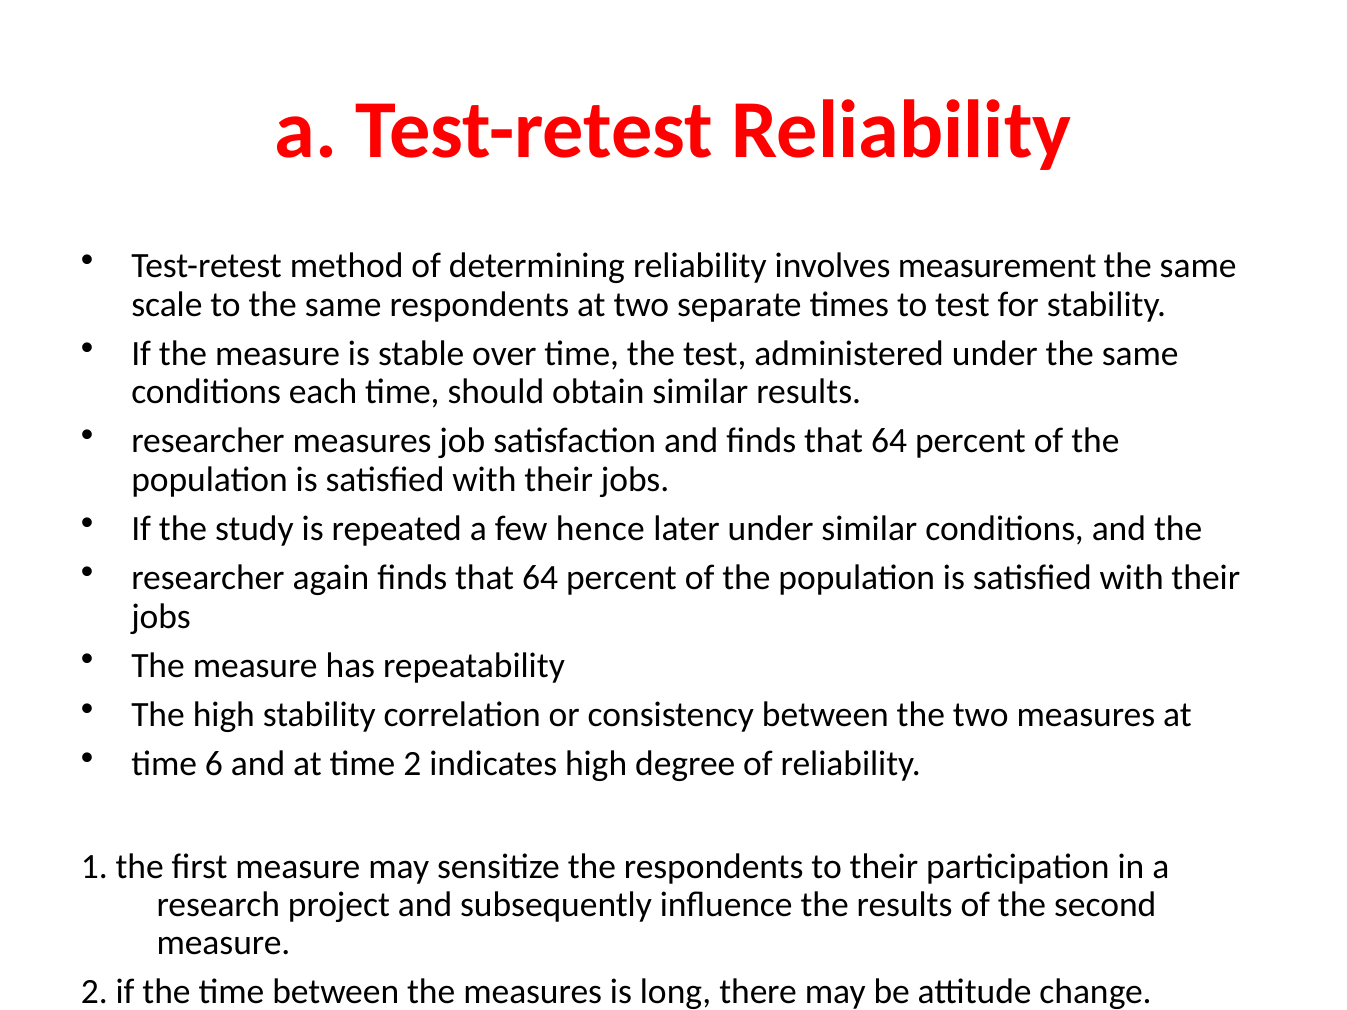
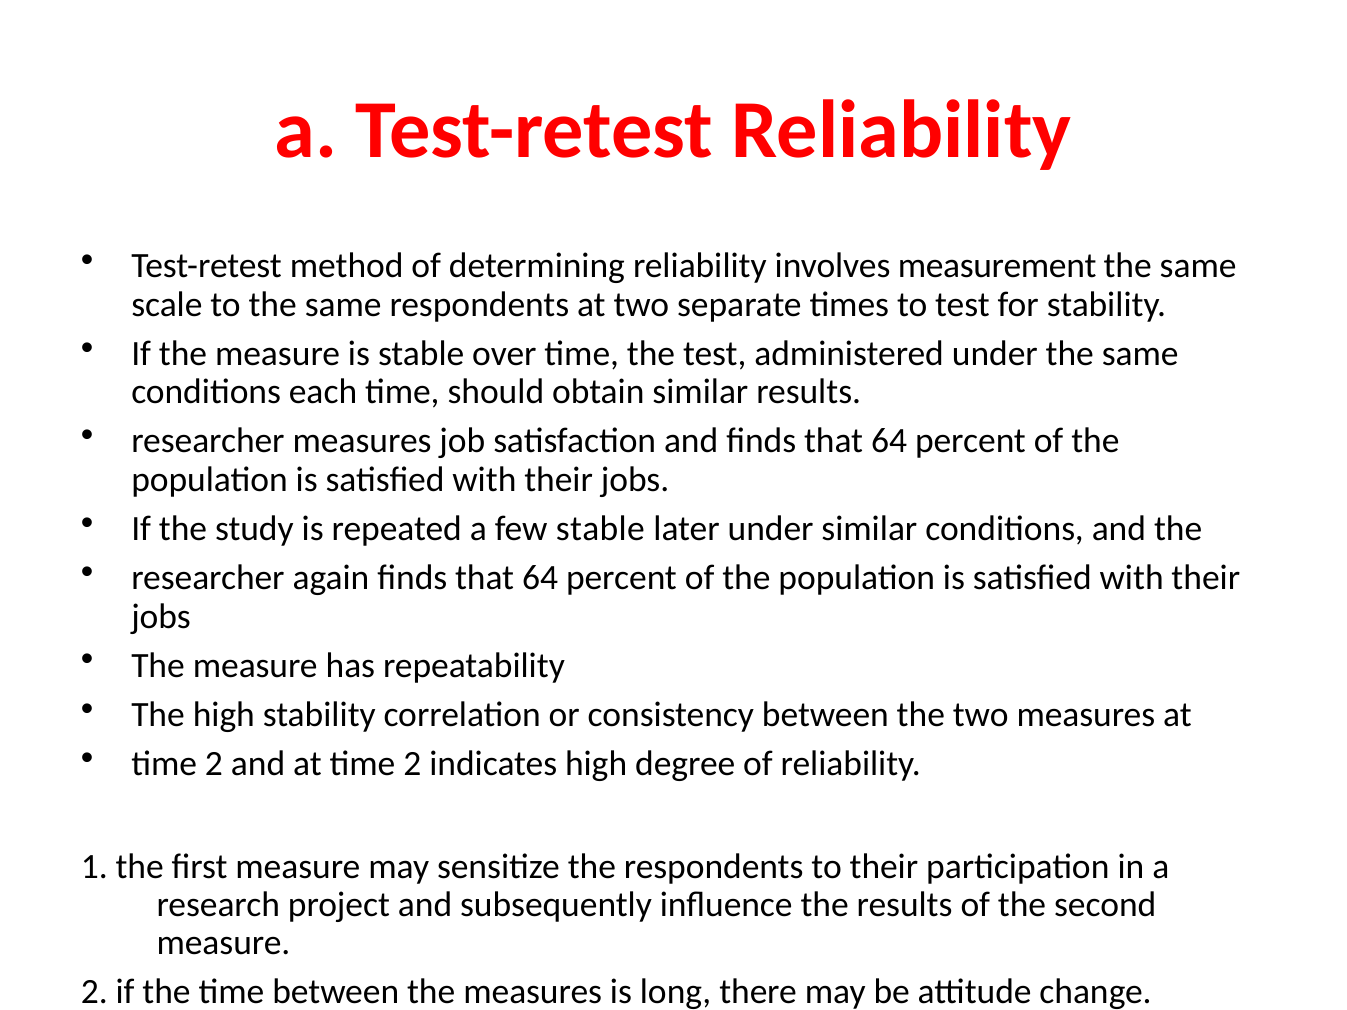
few hence: hence -> stable (600, 529)
6: 6 -> 2 (214, 764)
